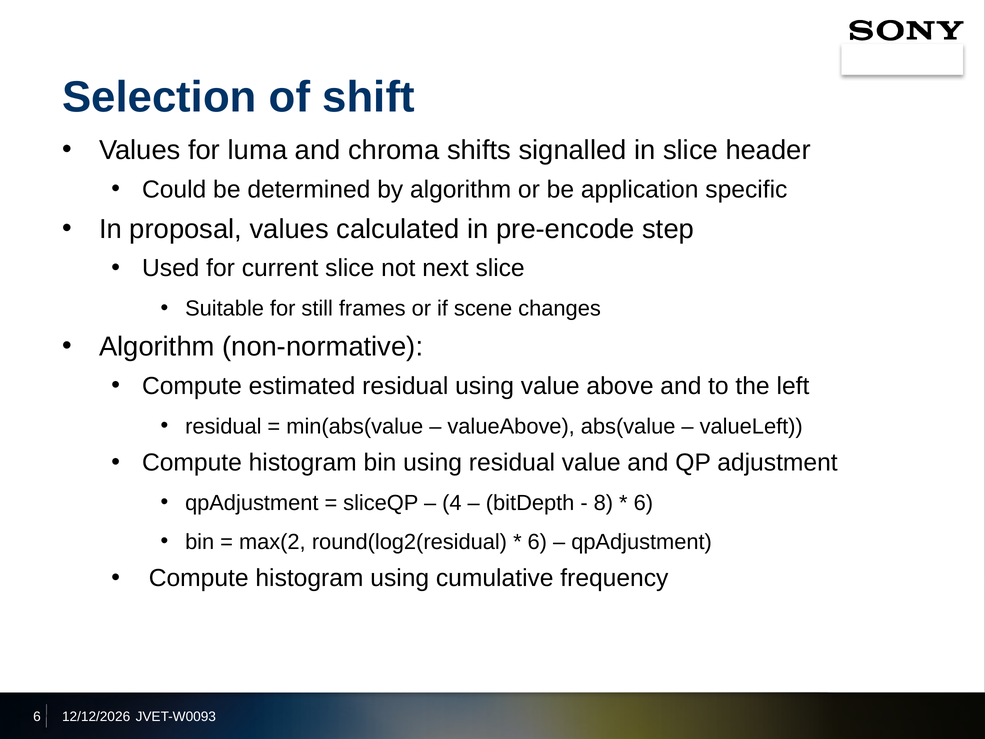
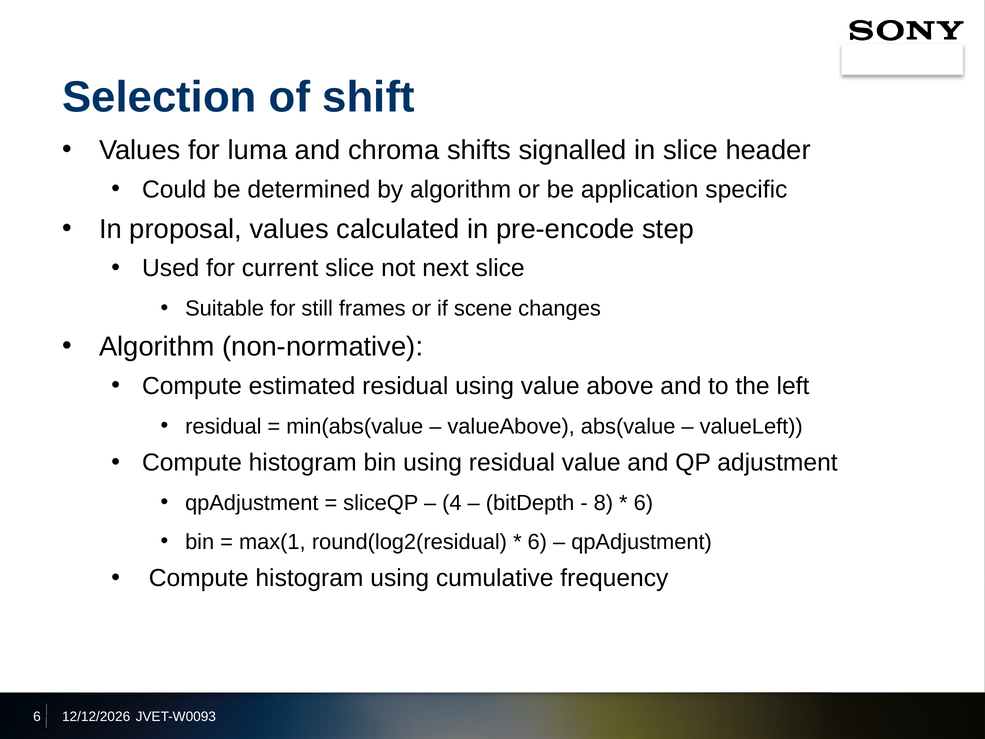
max(2: max(2 -> max(1 (272, 542)
